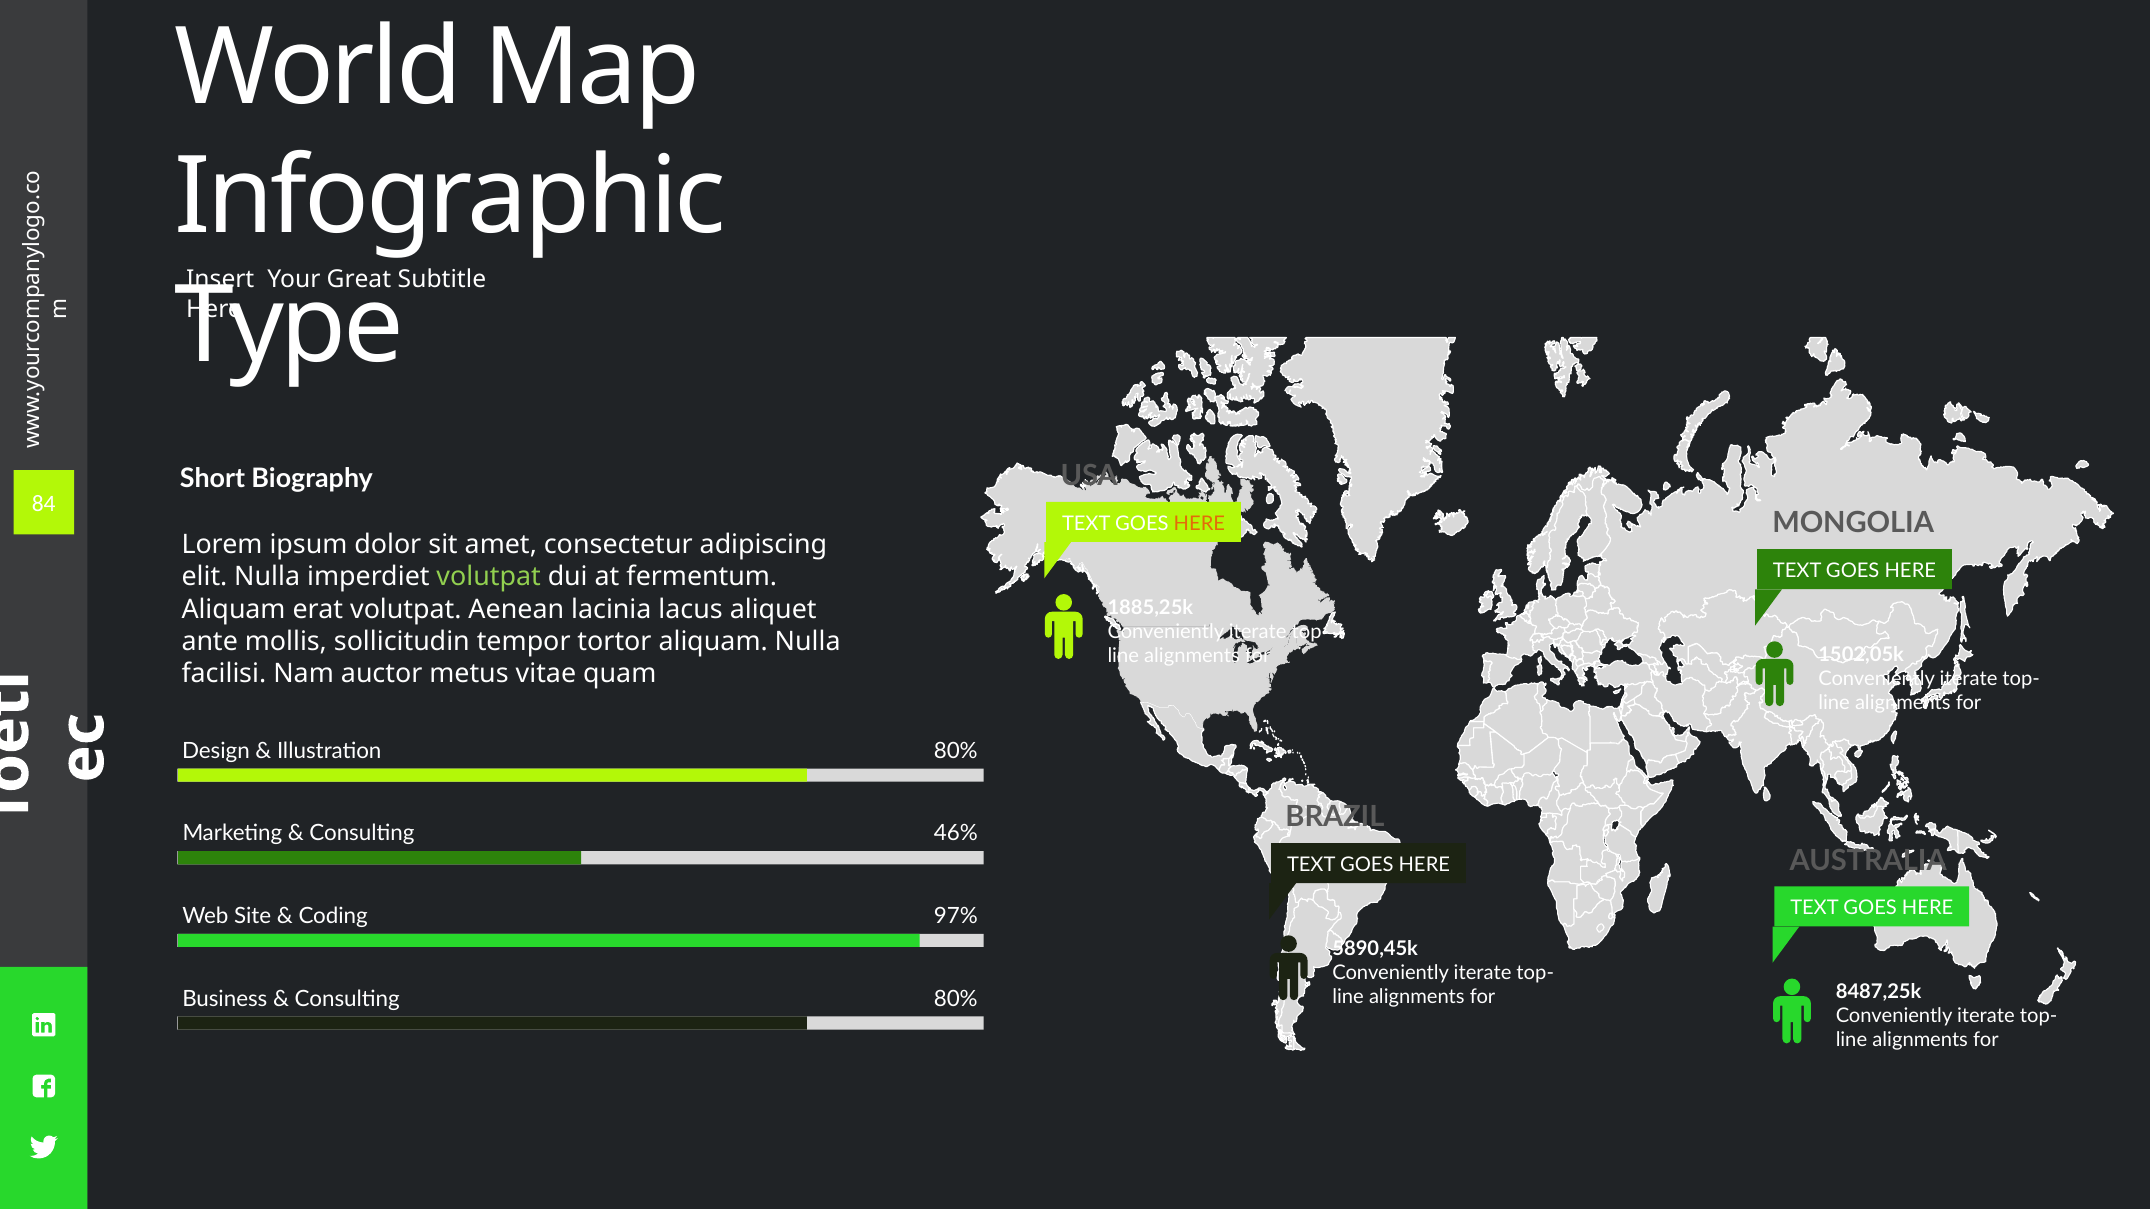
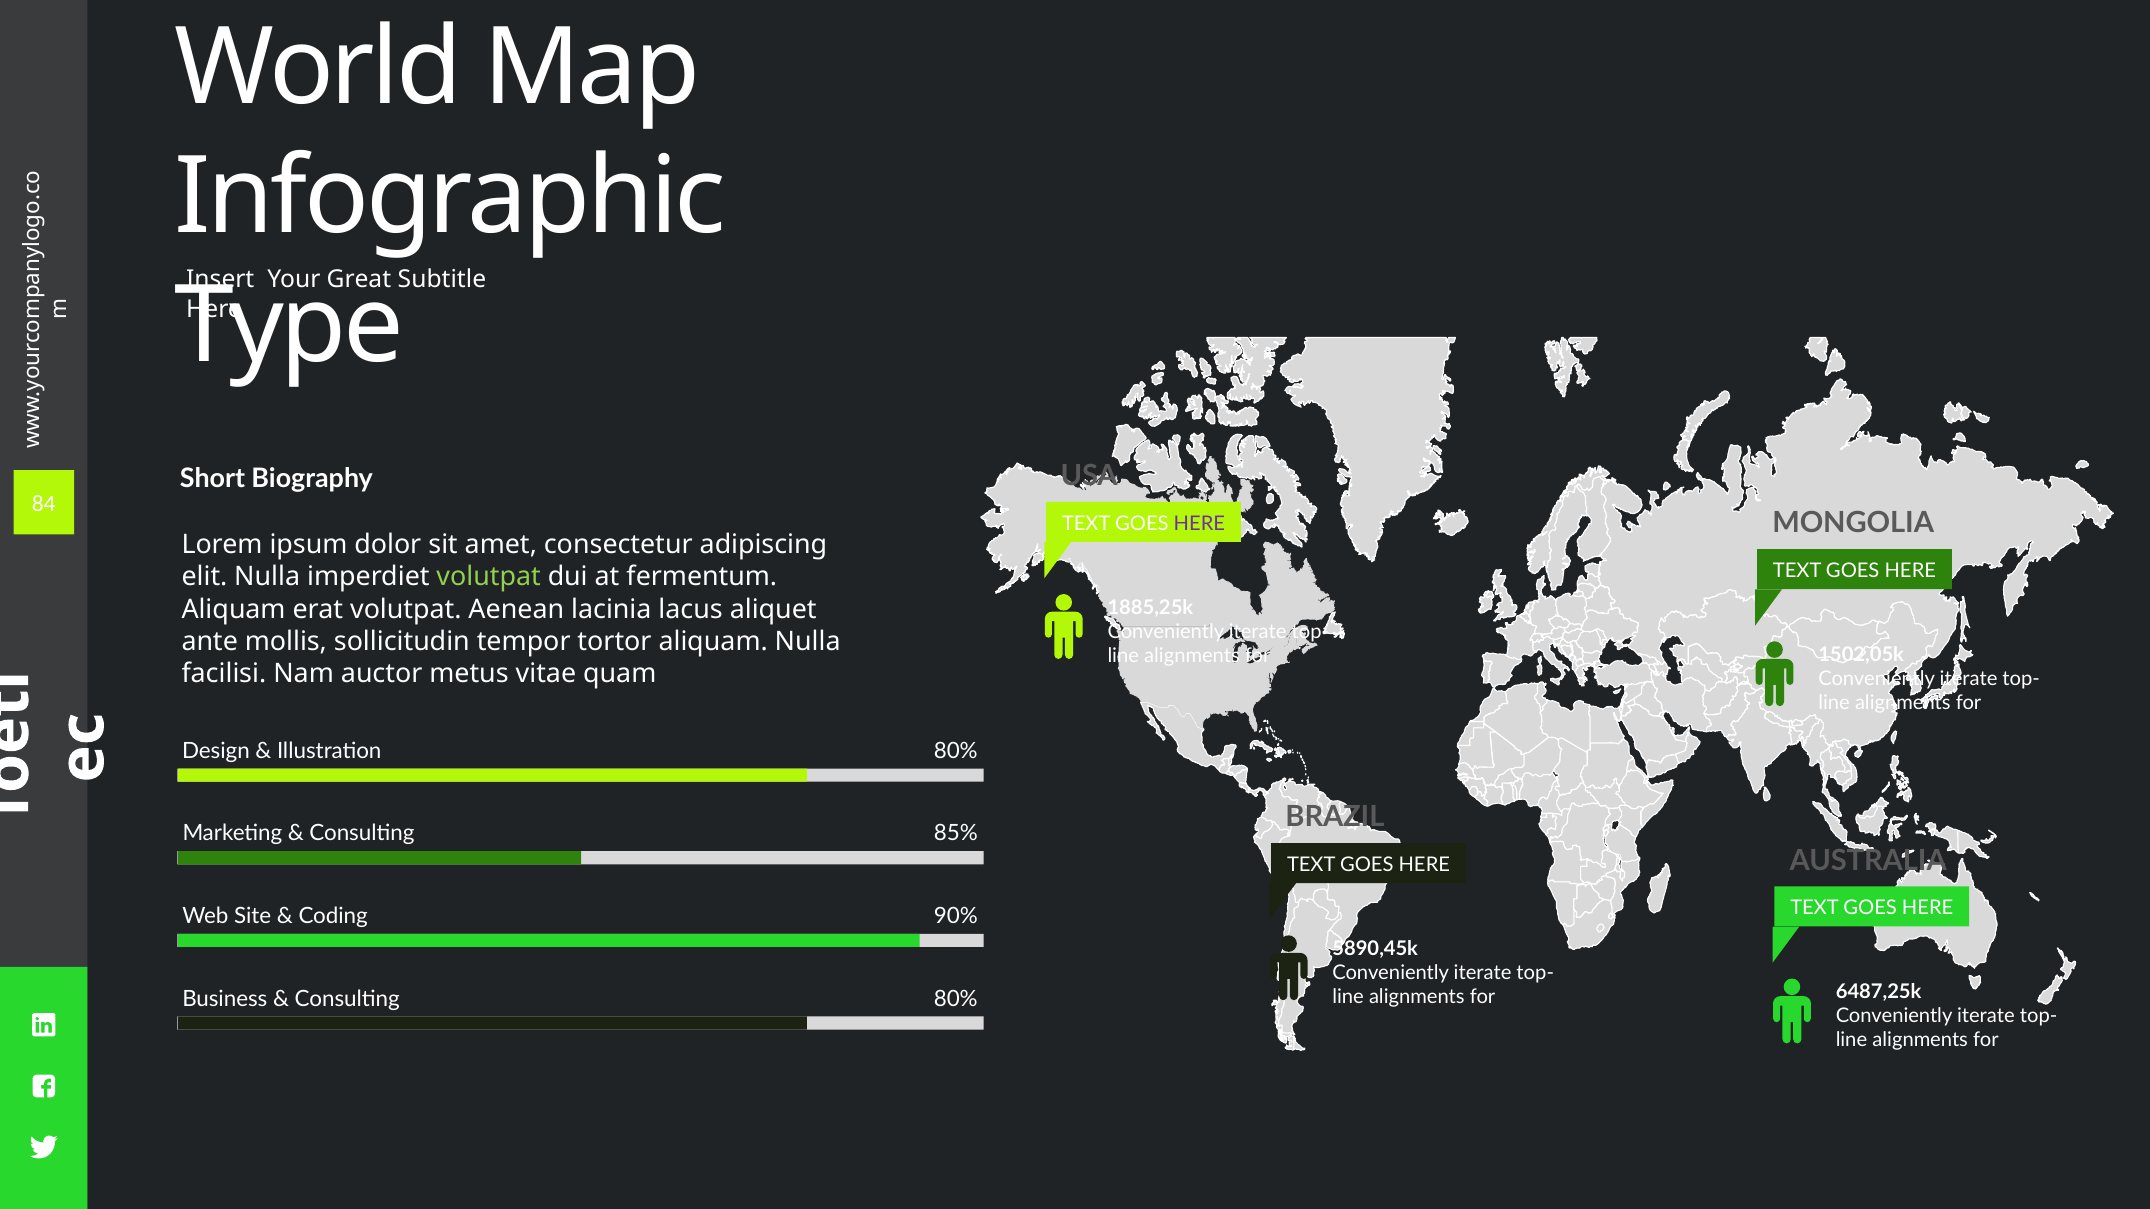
HERE colour: orange -> purple (1199, 524)
46%: 46% -> 85% (956, 834)
97%: 97% -> 90% (956, 916)
8487,25k: 8487,25k -> 6487,25k (1879, 992)
